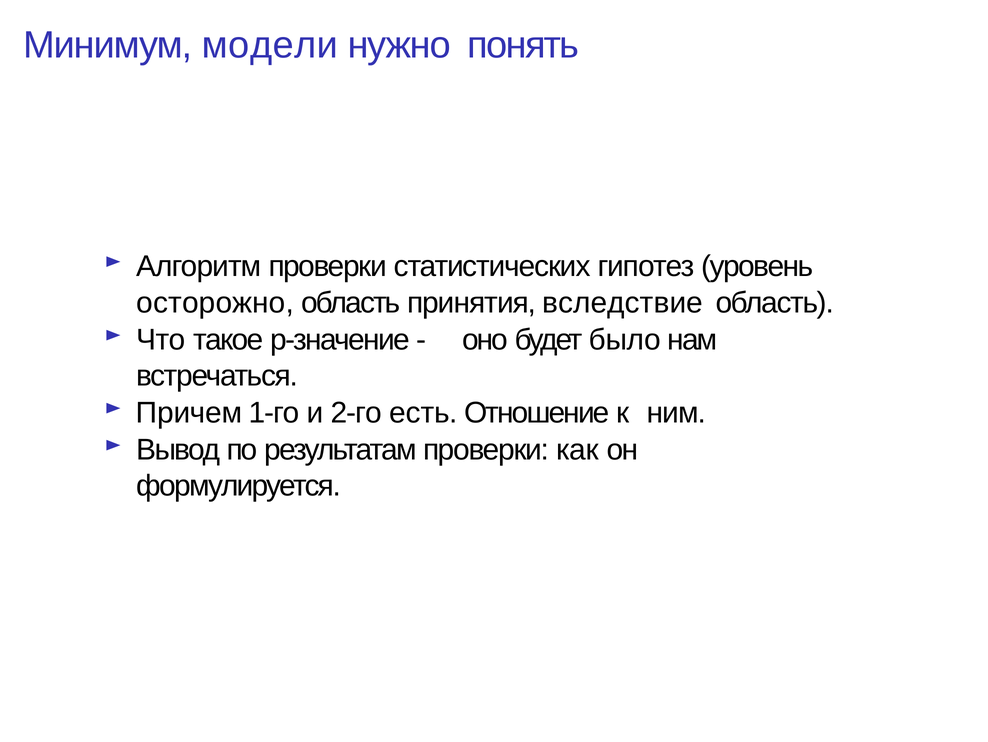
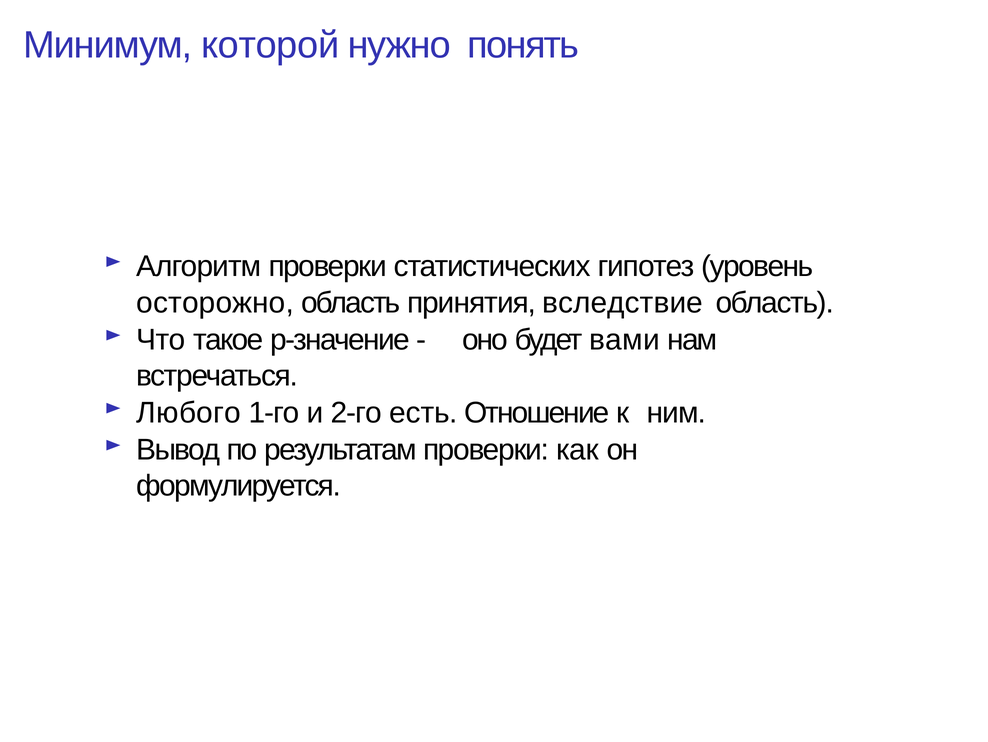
модели: модели -> которой (270, 45)
было: было -> вами (625, 340)
Причем: Причем -> Любого (189, 413)
